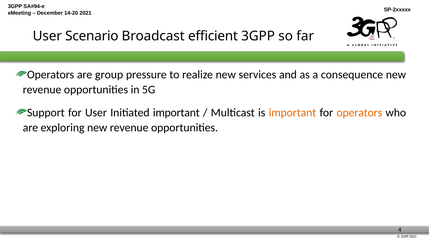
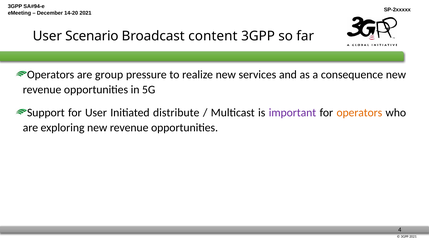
efficient: efficient -> content (213, 36)
Initiated important: important -> distribute (176, 112)
important colour: orange -> purple (292, 112)
